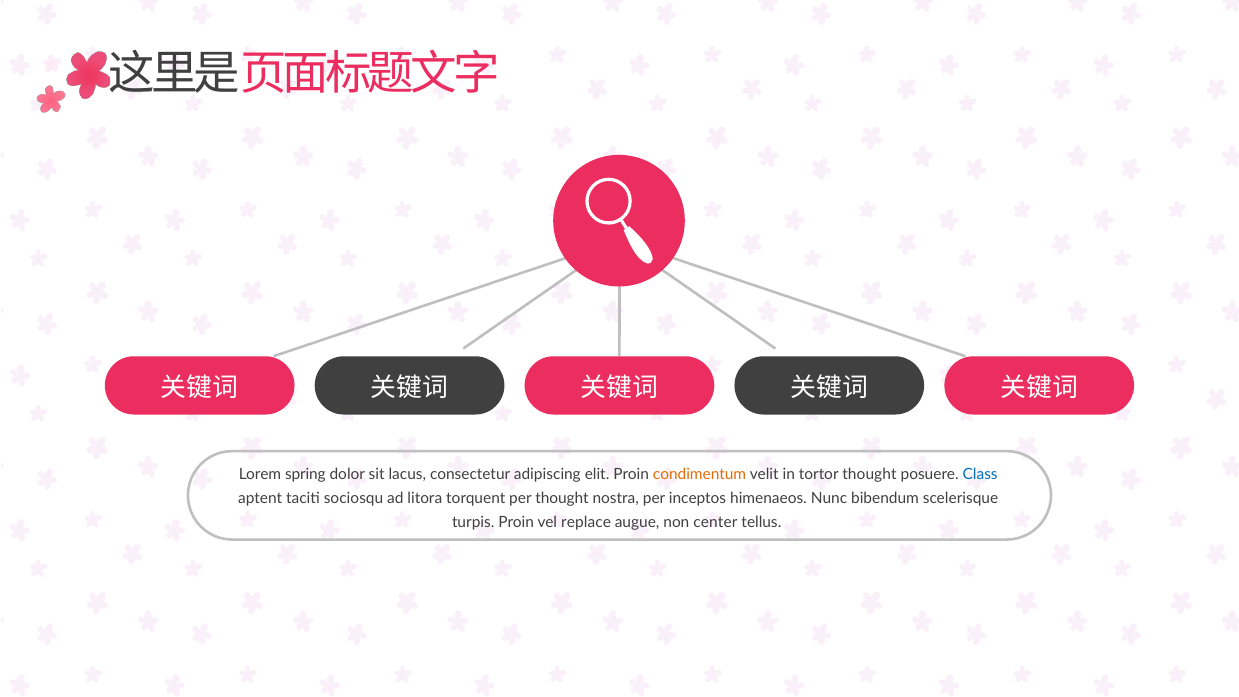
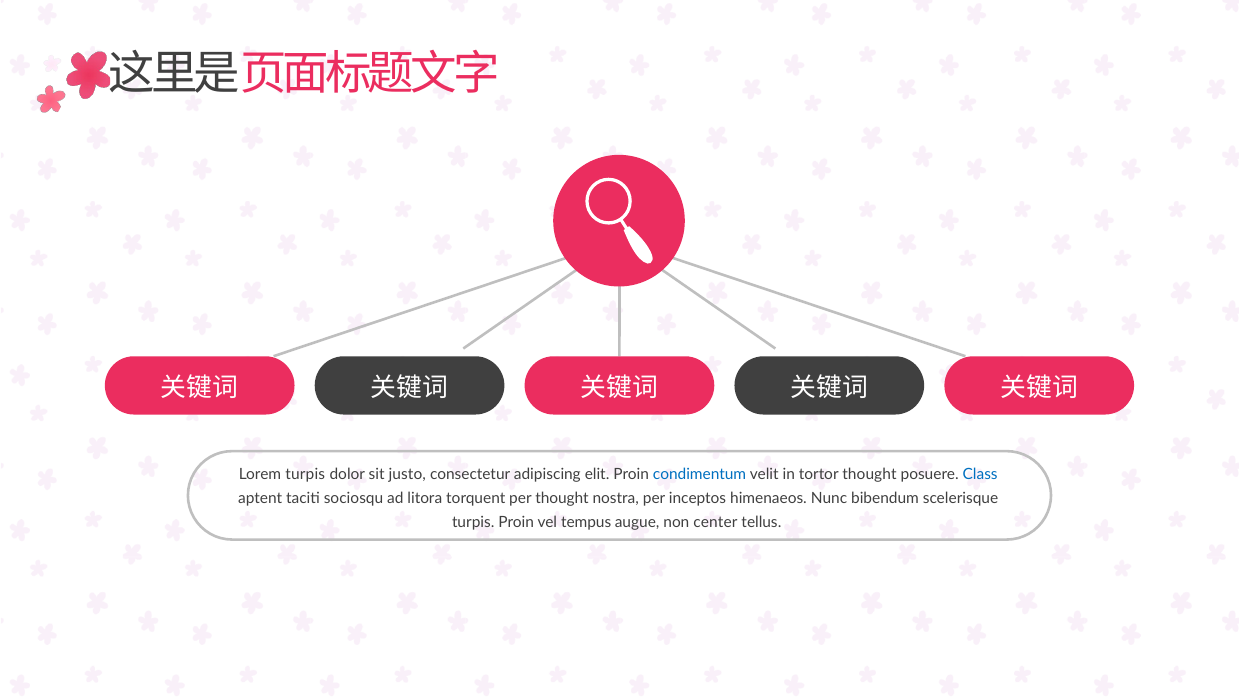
Lorem spring: spring -> turpis (305, 474)
lacus: lacus -> justo (407, 474)
condimentum colour: orange -> blue (700, 474)
replace: replace -> tempus (586, 523)
